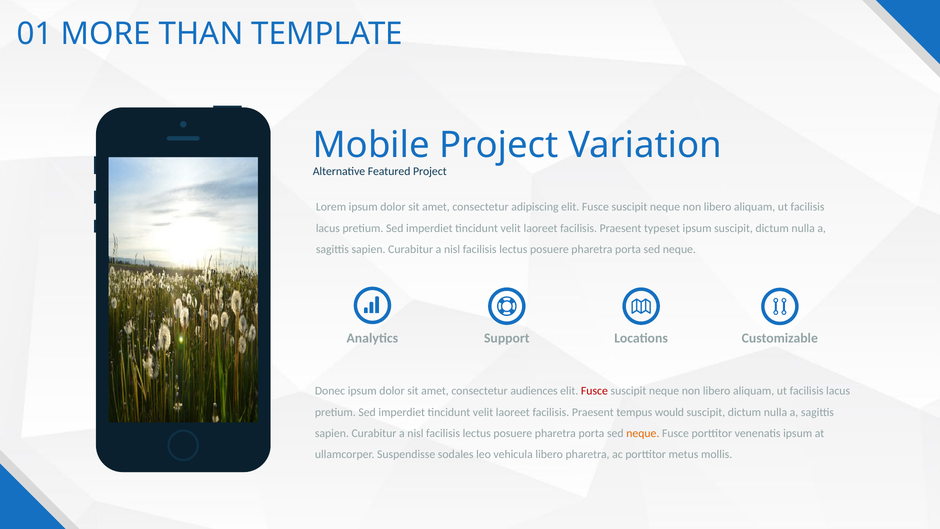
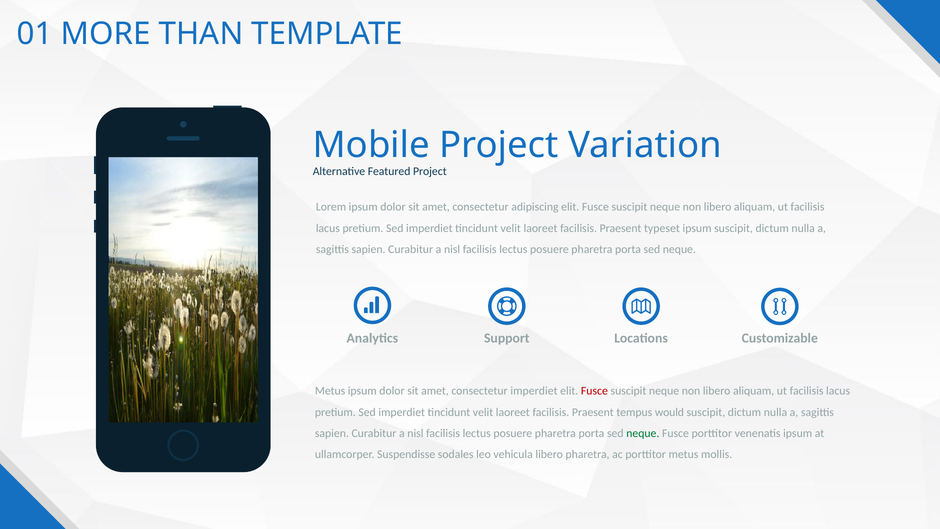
Donec: Donec -> Metus (330, 391)
consectetur audiences: audiences -> imperdiet (534, 391)
neque colour: orange -> green (643, 433)
